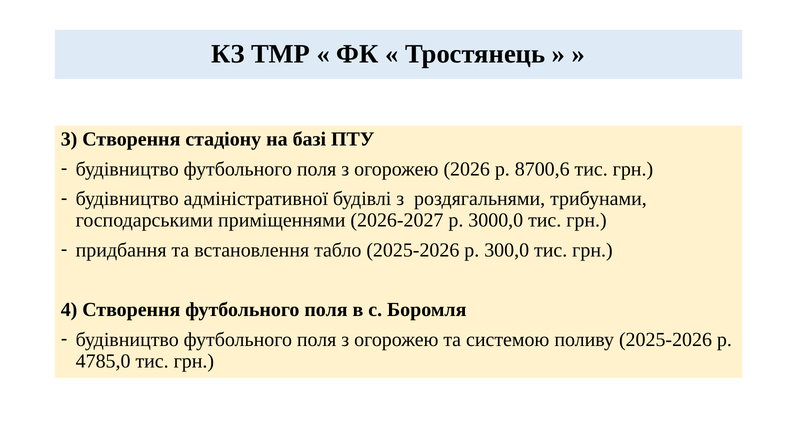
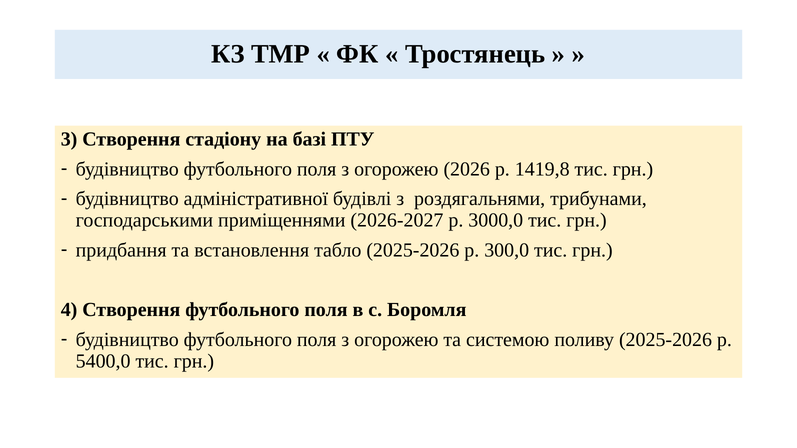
8700,6: 8700,6 -> 1419,8 (542, 169)
4785,0: 4785,0 -> 5400,0 (103, 361)
